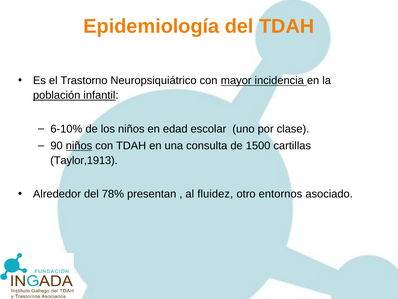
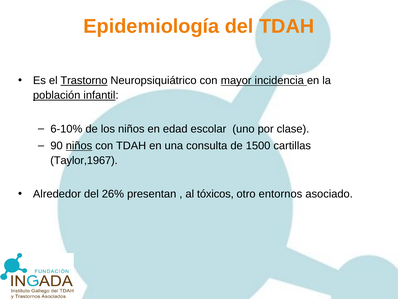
Trastorno underline: none -> present (84, 80)
Taylor,1913: Taylor,1913 -> Taylor,1967 (84, 160)
78%: 78% -> 26% (113, 194)
fluidez: fluidez -> tóxicos (215, 194)
